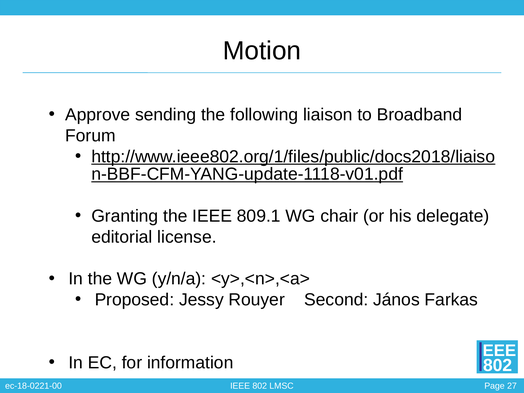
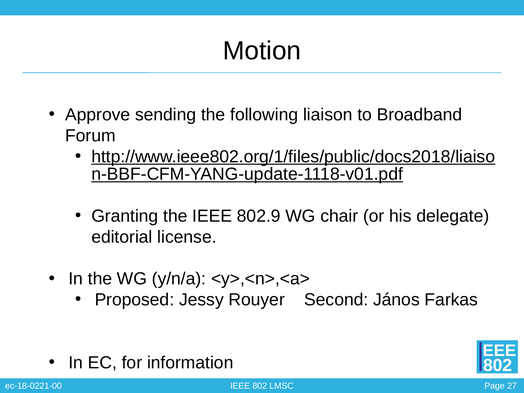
809.1: 809.1 -> 802.9 (259, 216)
